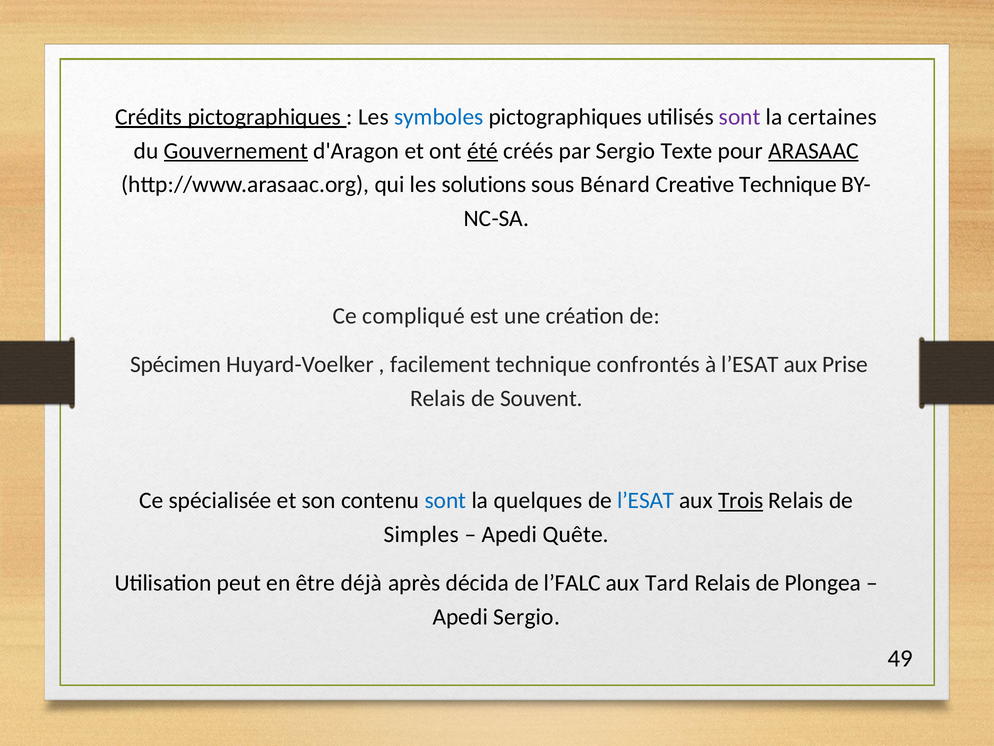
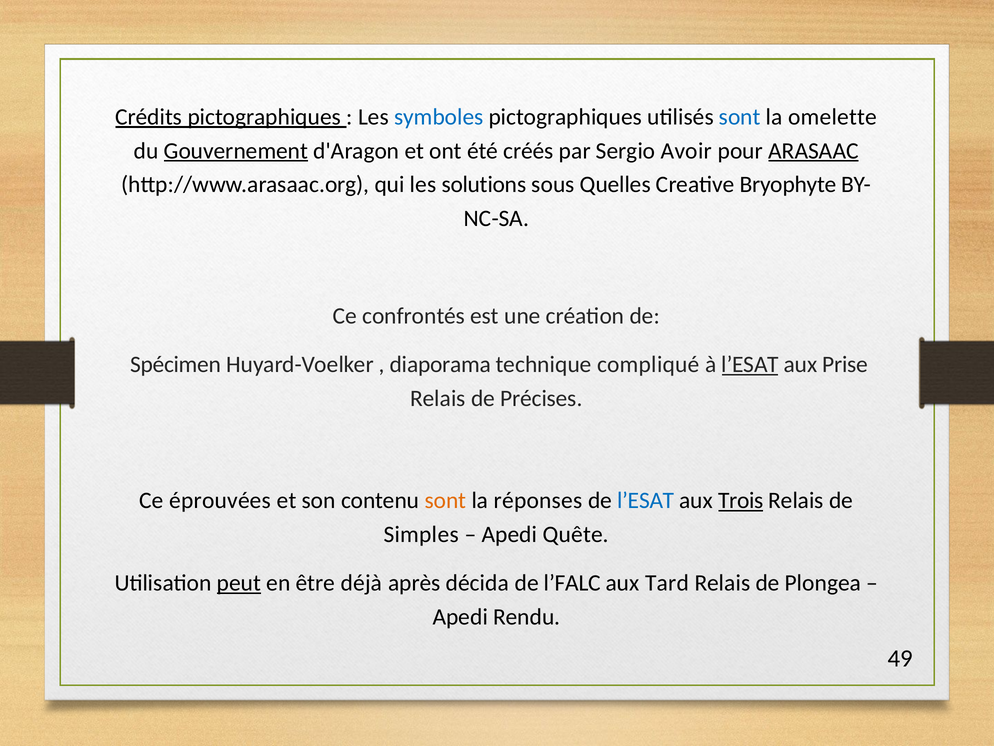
sont colour: purple -> blue (740, 117)
certaines: certaines -> omelette (832, 117)
été underline: present -> none (483, 151)
Texte: Texte -> Avoir (686, 151)
Bénard: Bénard -> Quelles (615, 184)
Creative Technique: Technique -> Bryophyte (788, 184)
compliqué: compliqué -> confrontés (414, 316)
facilement: facilement -> diaporama (440, 364)
confrontés: confrontés -> compliqué (648, 364)
l’ESAT underline: none -> present (750, 364)
Souvent: Souvent -> Précises (541, 398)
spécialisée: spécialisée -> éprouvées (220, 500)
sont colour: blue -> orange (445, 500)
quelques: quelques -> réponses (538, 500)
peut underline: none -> present (239, 583)
Apedi Sergio: Sergio -> Rendu (527, 617)
